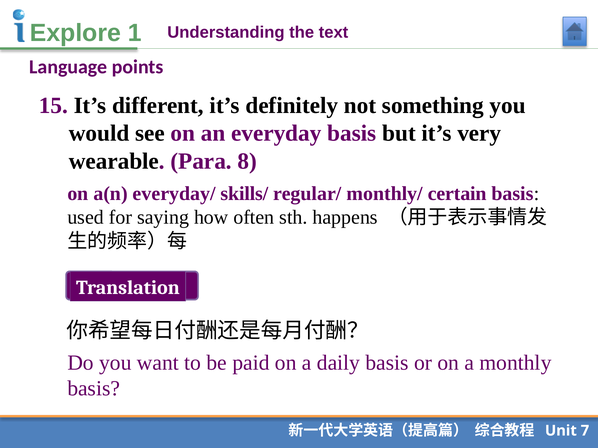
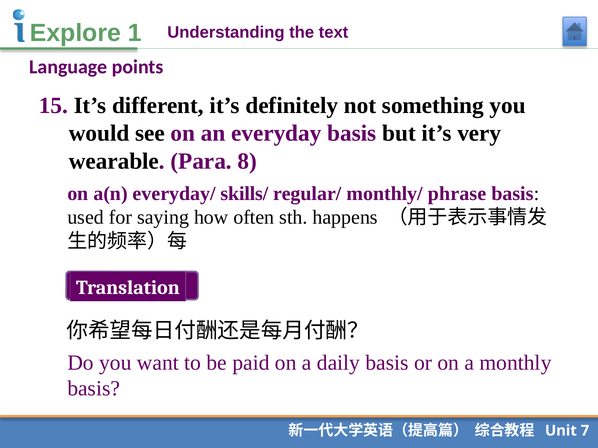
certain: certain -> phrase (457, 194)
